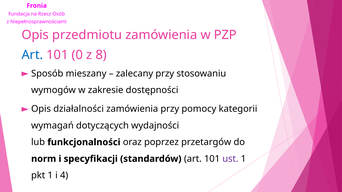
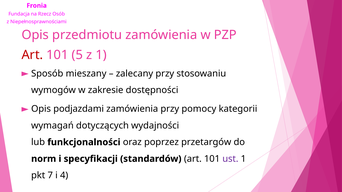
Art colour: blue -> red (32, 55)
0: 0 -> 5 (77, 55)
z 8: 8 -> 1 (101, 55)
działalności: działalności -> podjazdami (79, 109)
pkt 1: 1 -> 7 (50, 176)
